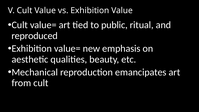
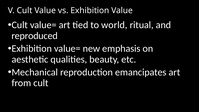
public: public -> world (114, 25)
